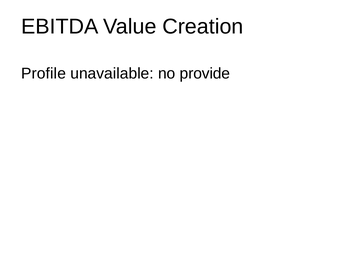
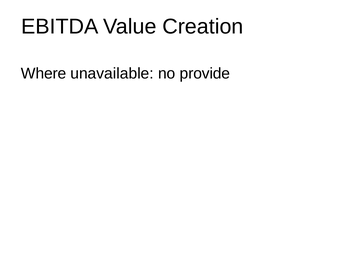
Profile: Profile -> Where (44, 74)
